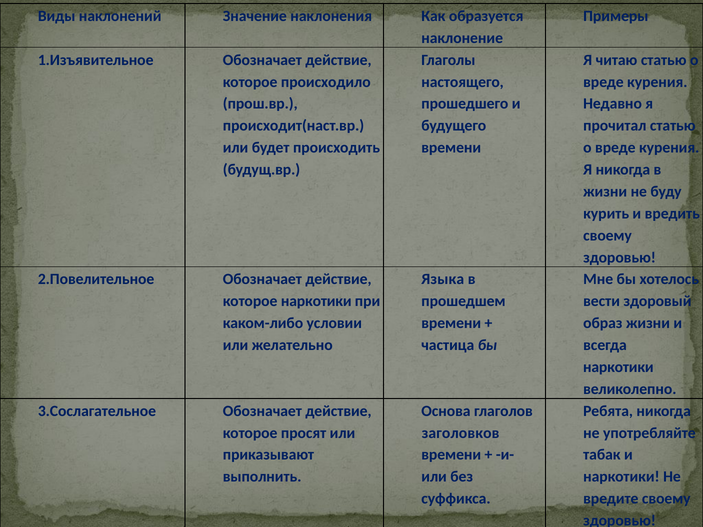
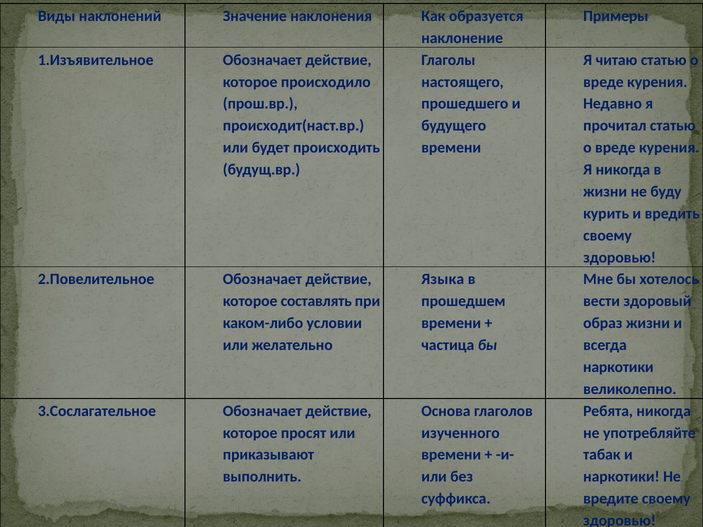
которое наркотики: наркотики -> составлять (316, 301)
заголовков: заголовков -> изученного (461, 433)
